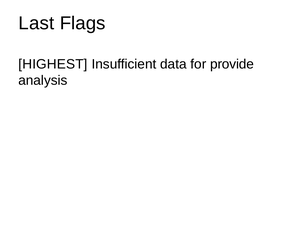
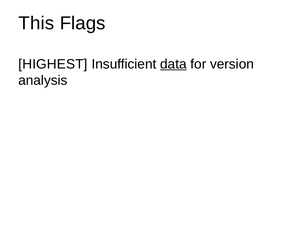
Last: Last -> This (36, 23)
data underline: none -> present (173, 64)
provide: provide -> version (232, 64)
